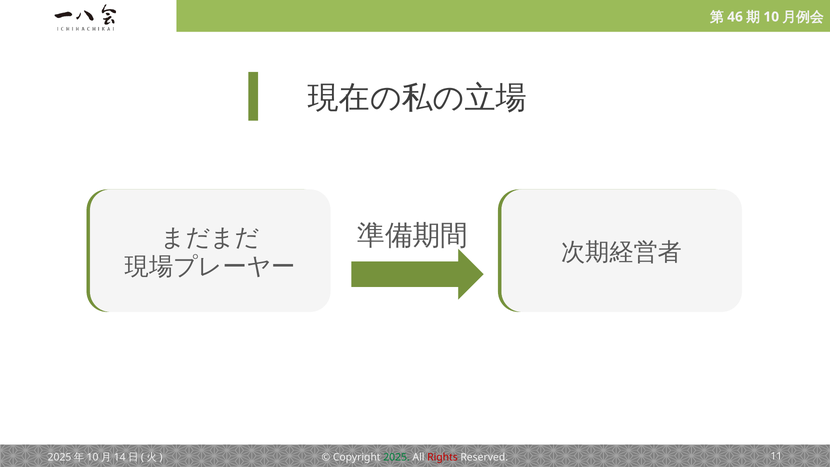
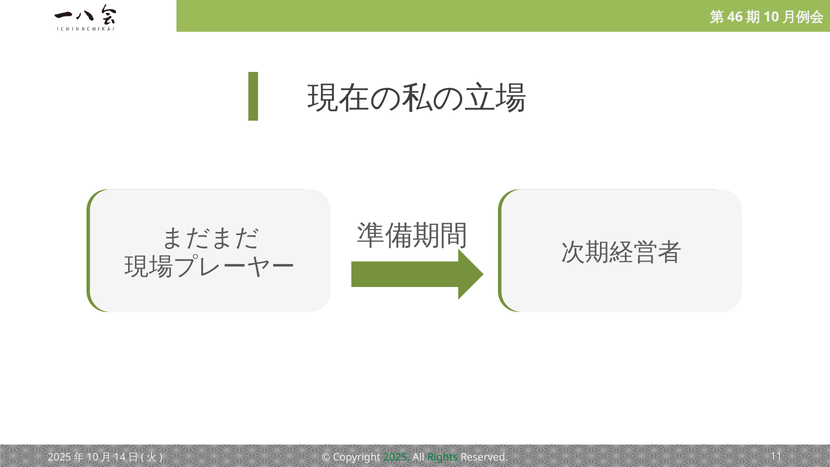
Rights colour: red -> green (442, 457)
